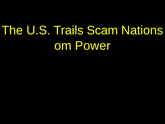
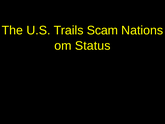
Power: Power -> Status (93, 46)
